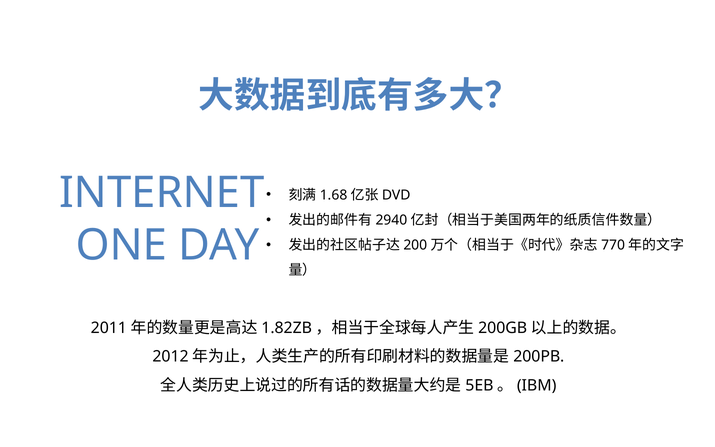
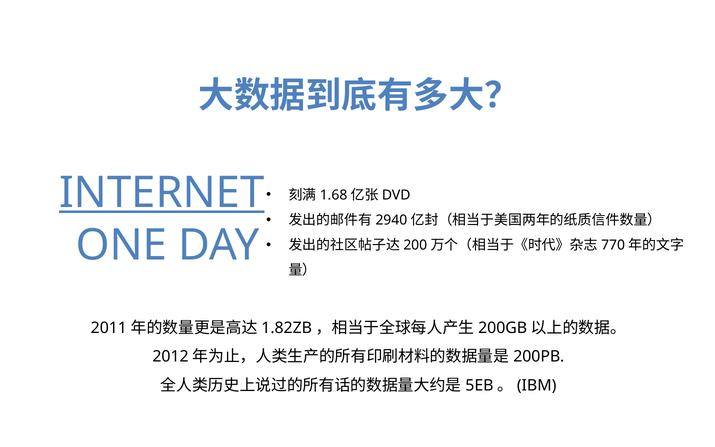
INTERNET underline: none -> present (162, 193)
